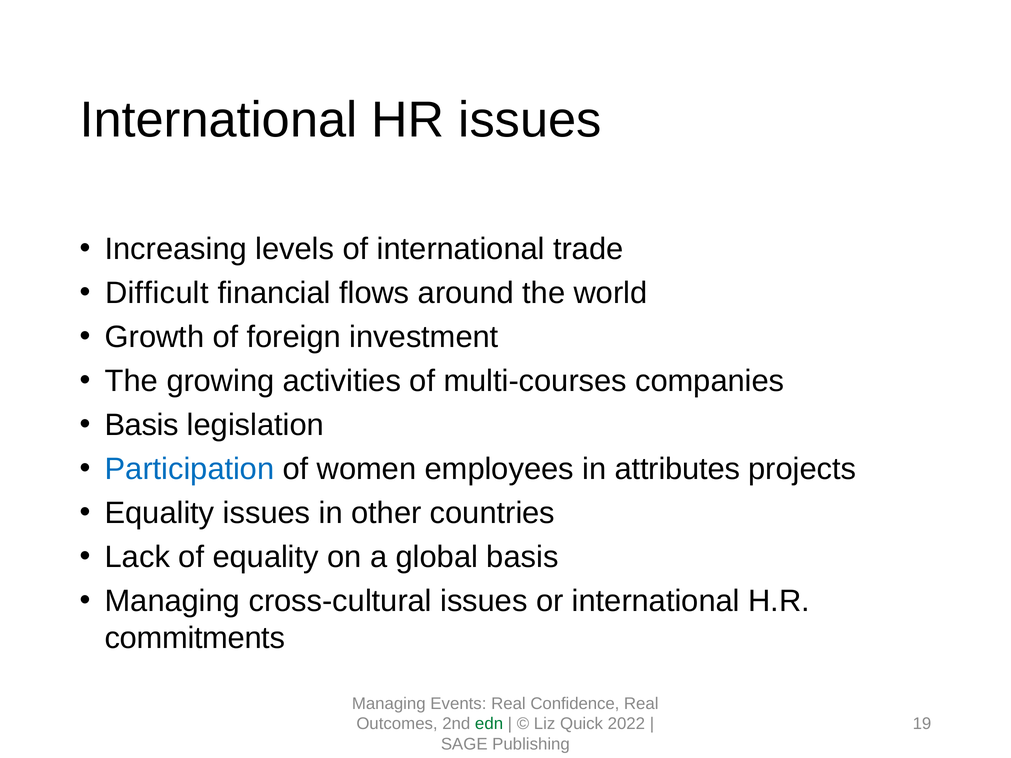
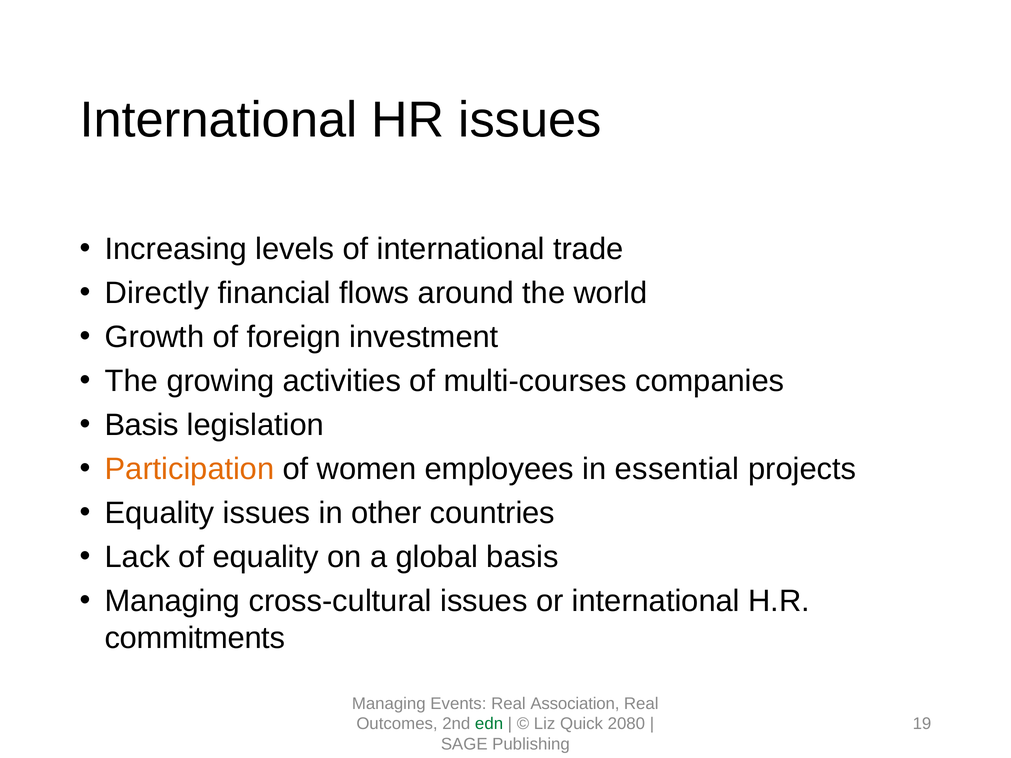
Difficult: Difficult -> Directly (157, 293)
Participation colour: blue -> orange (190, 469)
attributes: attributes -> essential (677, 469)
Confidence: Confidence -> Association (575, 704)
2022: 2022 -> 2080 (626, 724)
